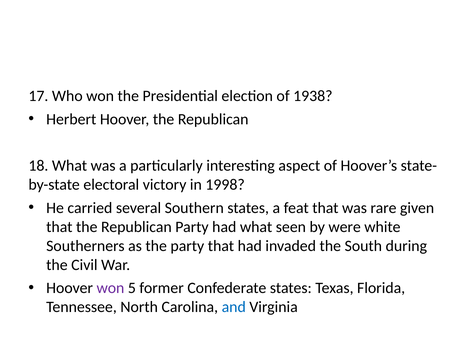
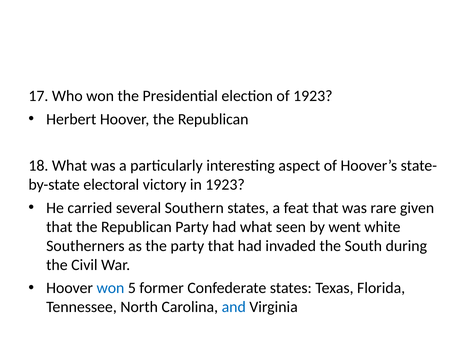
of 1938: 1938 -> 1923 (313, 96)
in 1998: 1998 -> 1923 (225, 184)
were: were -> went (345, 227)
won colour: purple -> blue (110, 288)
